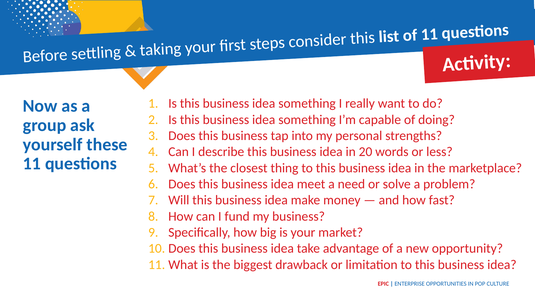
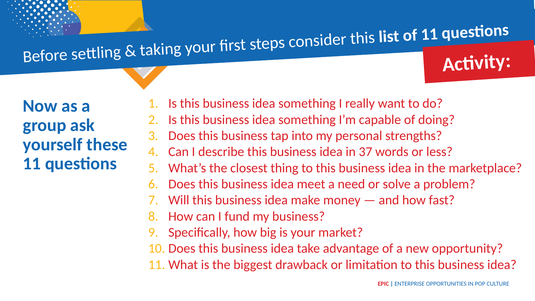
20: 20 -> 37 (366, 152)
